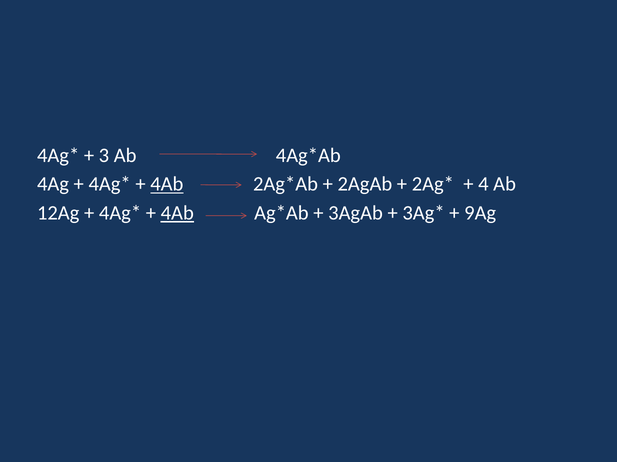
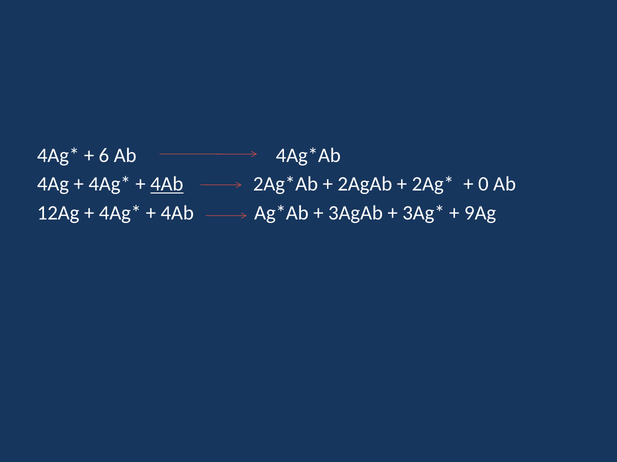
3: 3 -> 6 (104, 156)
4: 4 -> 0 (483, 184)
4Ab underline: present -> none (177, 213)
